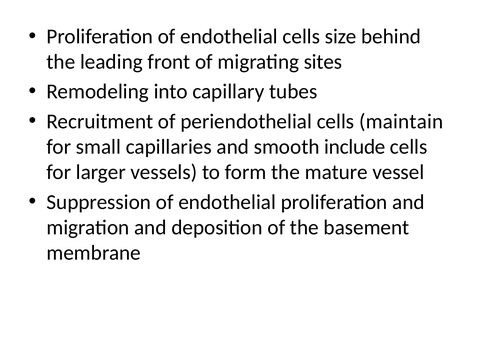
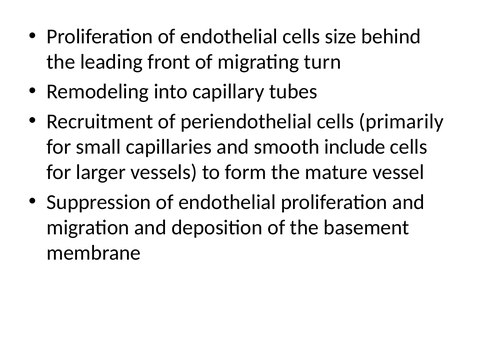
sites: sites -> turn (323, 62)
maintain: maintain -> primarily (401, 121)
